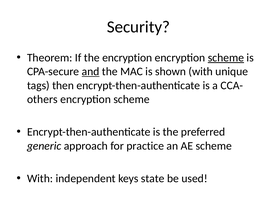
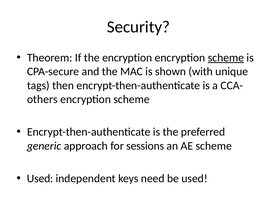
and underline: present -> none (91, 71)
practice: practice -> sessions (145, 146)
With: With -> Used (40, 178)
state: state -> need (153, 178)
